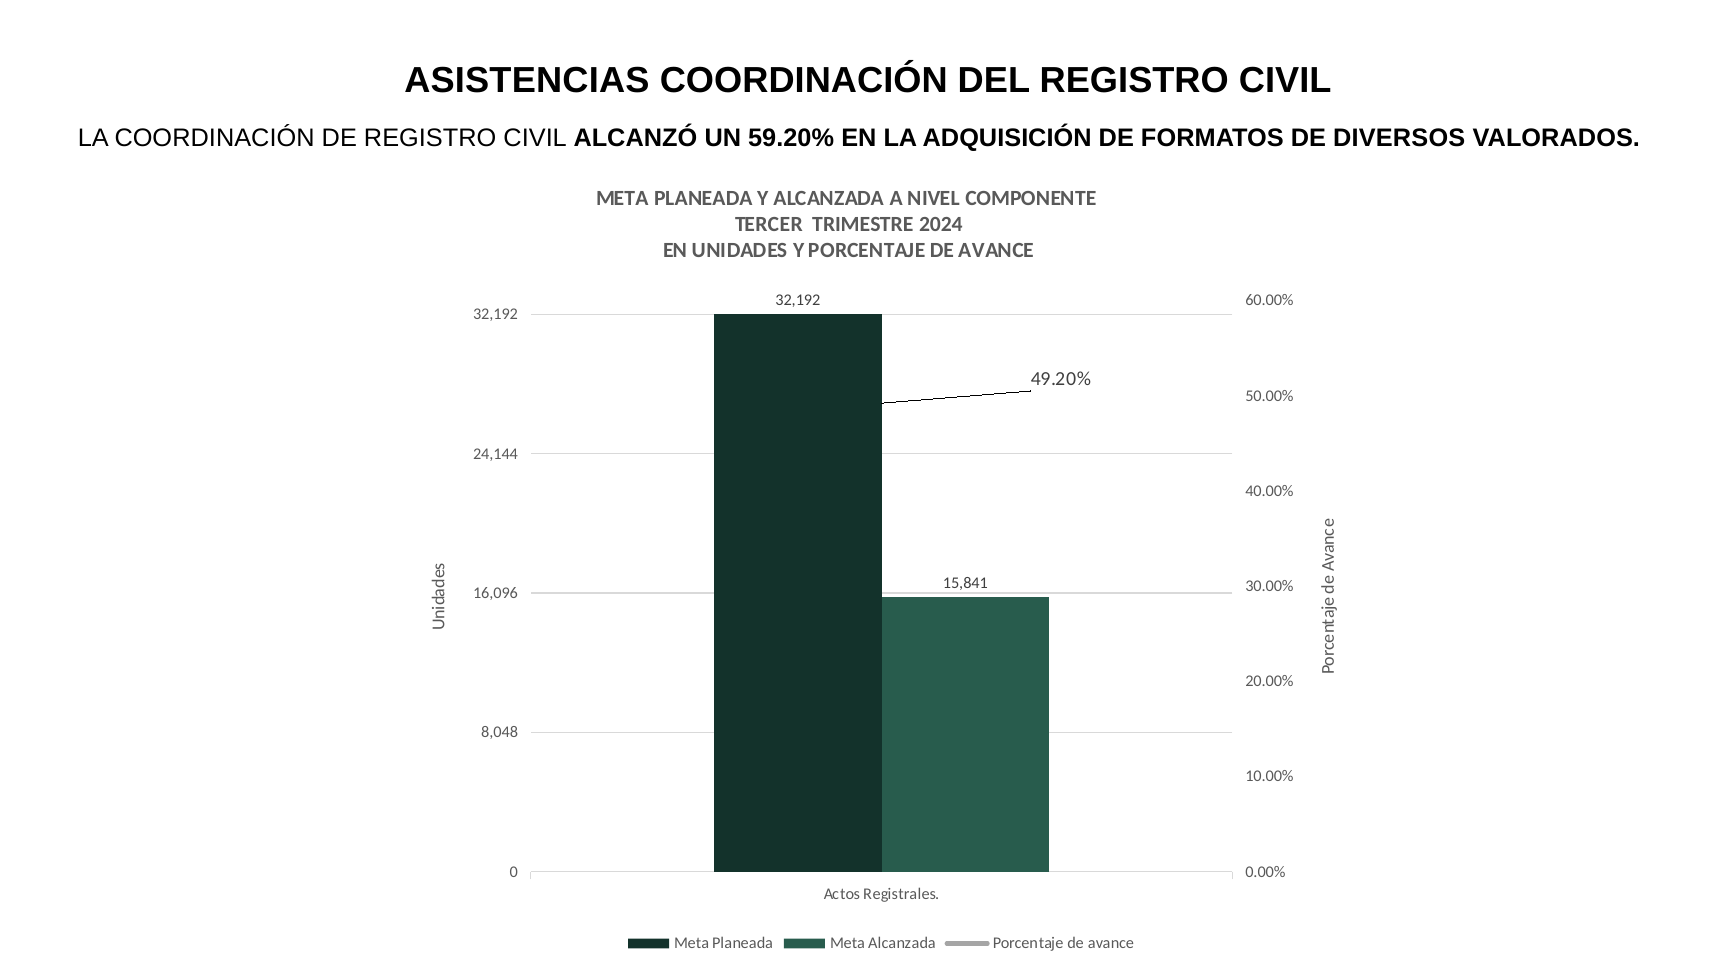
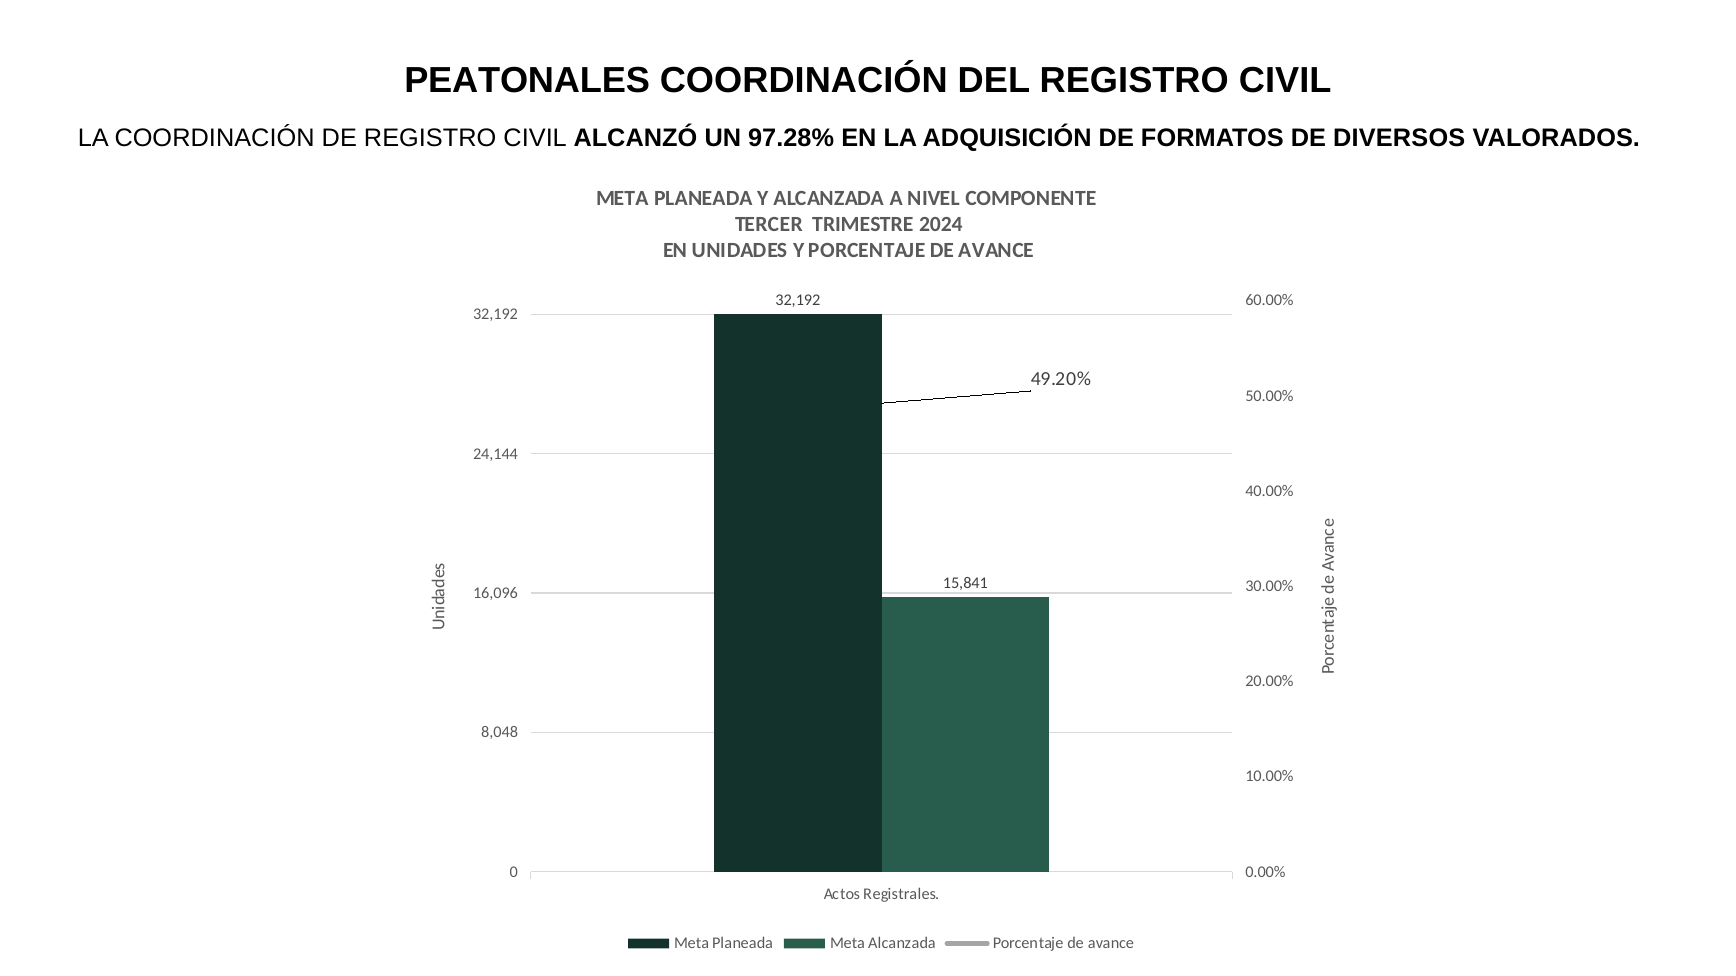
ASISTENCIAS: ASISTENCIAS -> PEATONALES (527, 80)
59.20%: 59.20% -> 97.28% (791, 138)
